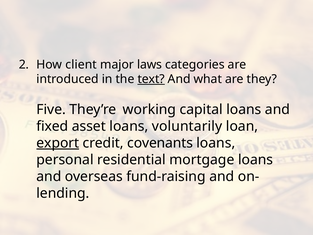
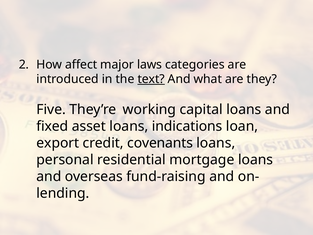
client: client -> affect (81, 64)
voluntarily: voluntarily -> indications (187, 126)
export underline: present -> none (58, 143)
